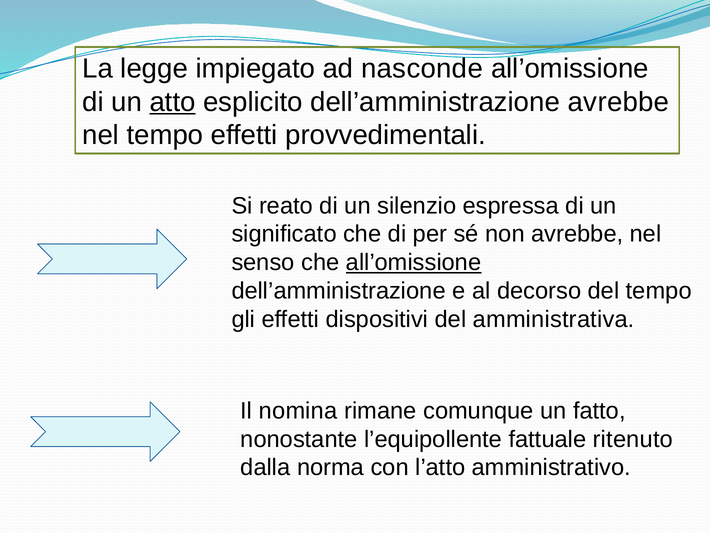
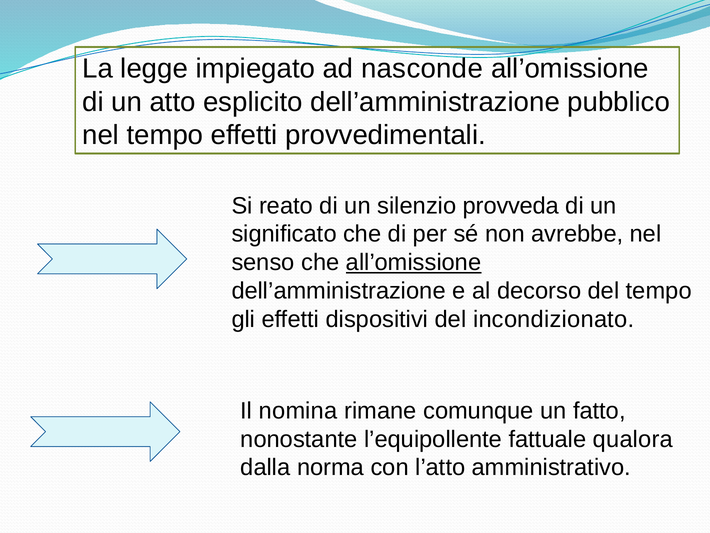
atto underline: present -> none (173, 102)
dell’amministrazione avrebbe: avrebbe -> pubblico (619, 102)
espressa: espressa -> provveda (511, 205)
amministrativa: amministrativa -> incondizionato (554, 319)
ritenuto: ritenuto -> qualora (633, 439)
